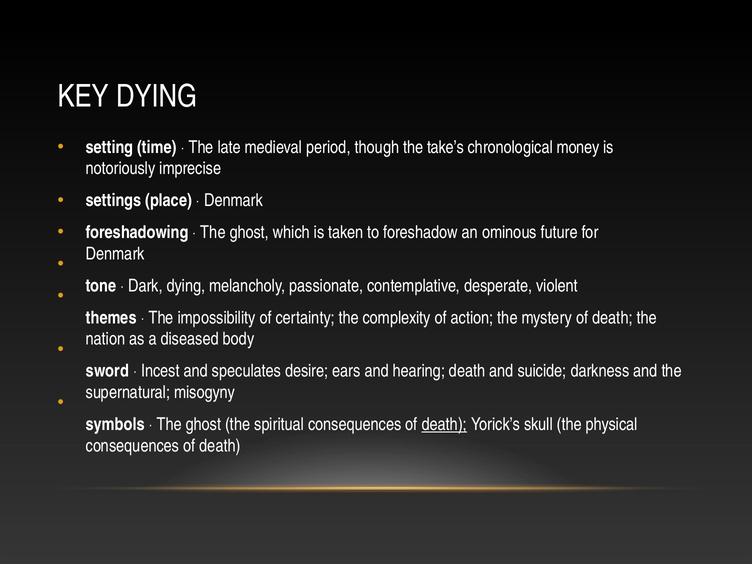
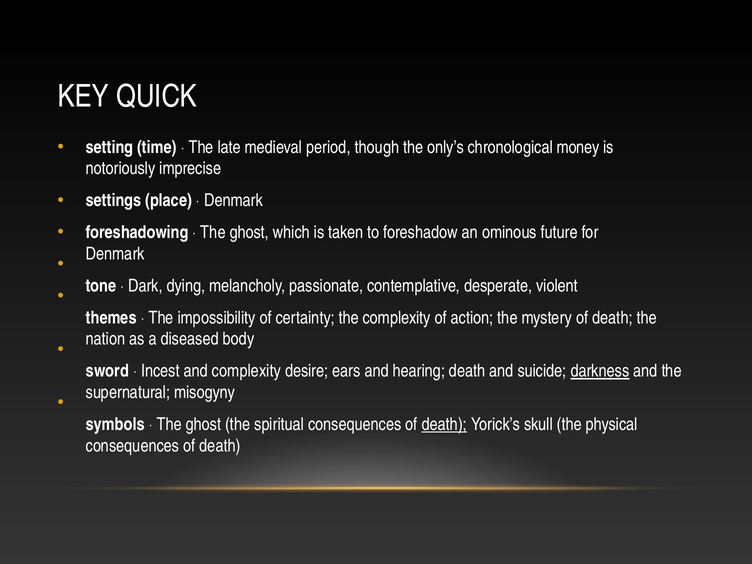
KEY DYING: DYING -> QUICK (157, 96)
take’s: take’s -> only’s (446, 147)
and speculates: speculates -> complexity (246, 371)
darkness underline: none -> present (600, 371)
